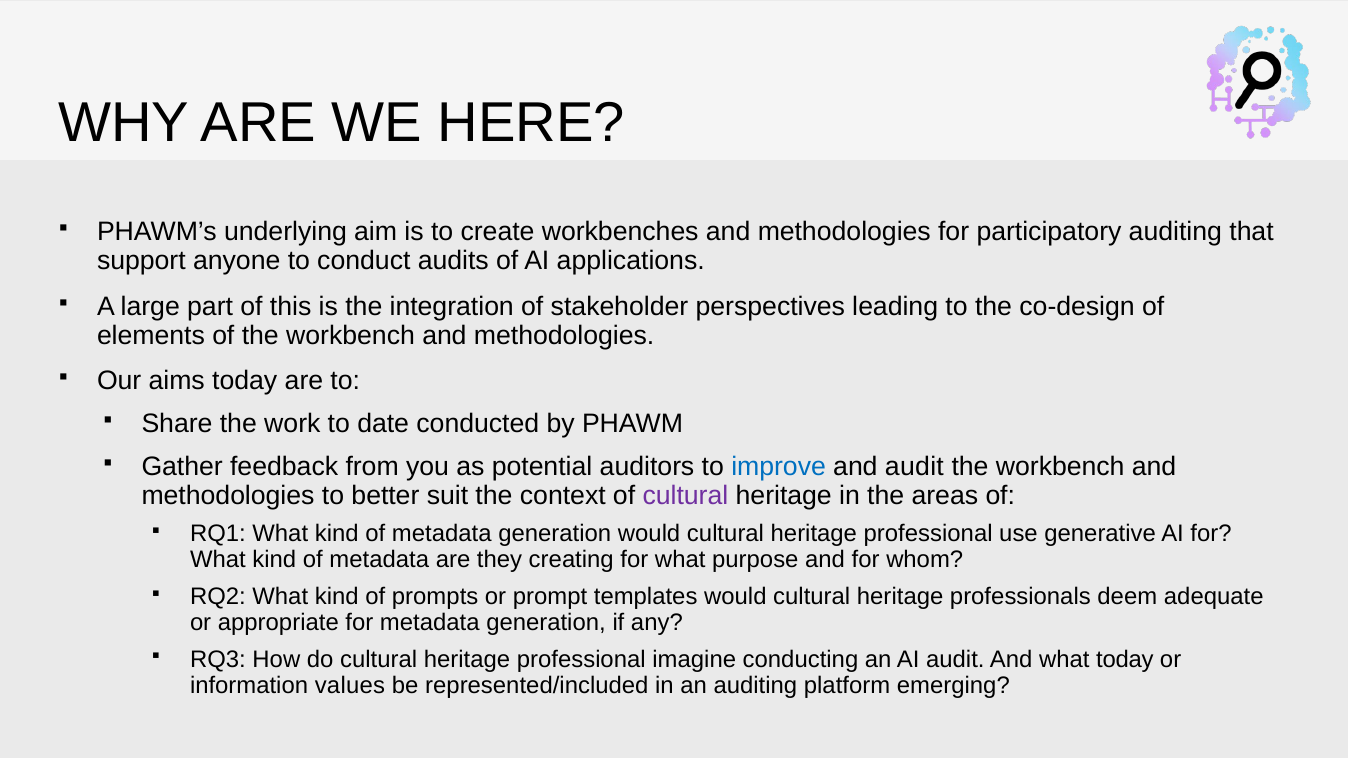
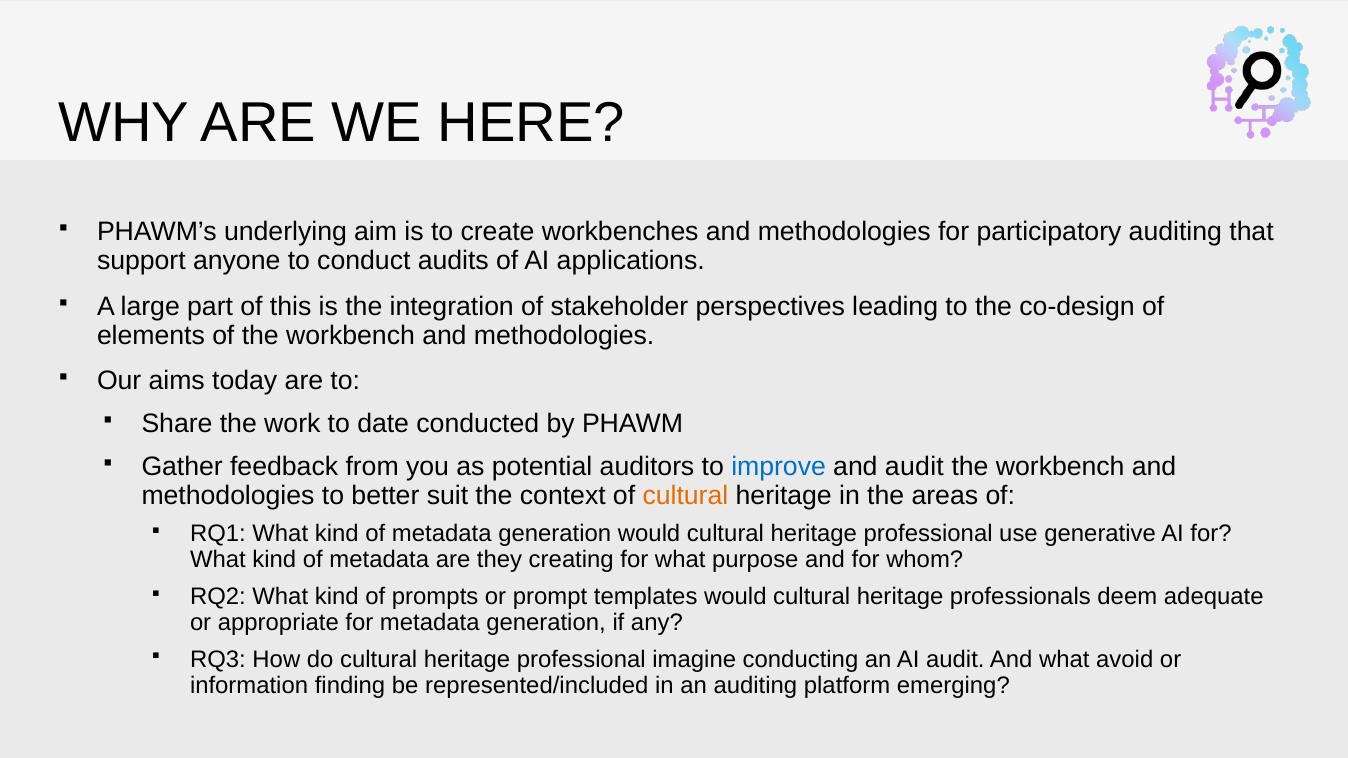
cultural colour: purple -> orange (685, 496)
what today: today -> avoid (1125, 660)
values: values -> finding (350, 686)
